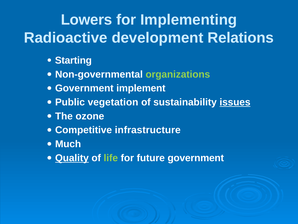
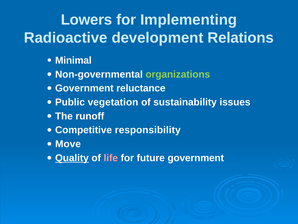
Starting: Starting -> Minimal (73, 60)
implement: implement -> reluctance (141, 88)
issues underline: present -> none (235, 102)
ozone: ozone -> runoff (90, 116)
infrastructure: infrastructure -> responsibility (148, 130)
Much: Much -> Move (68, 144)
life colour: light green -> pink (111, 158)
